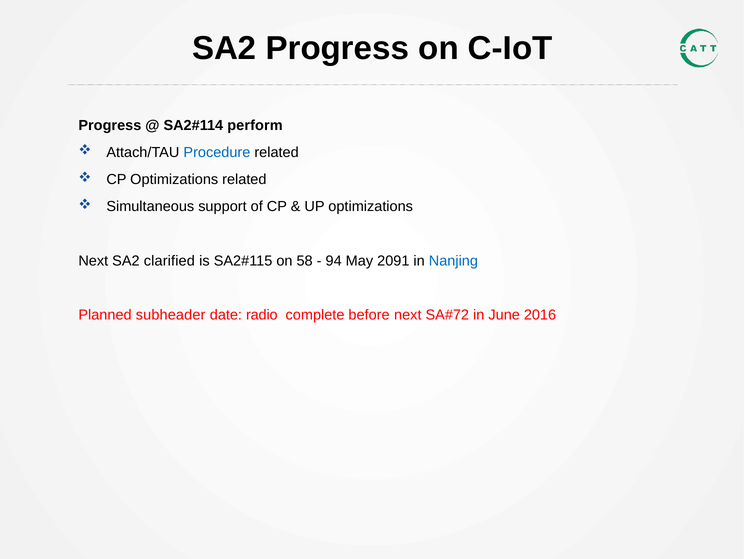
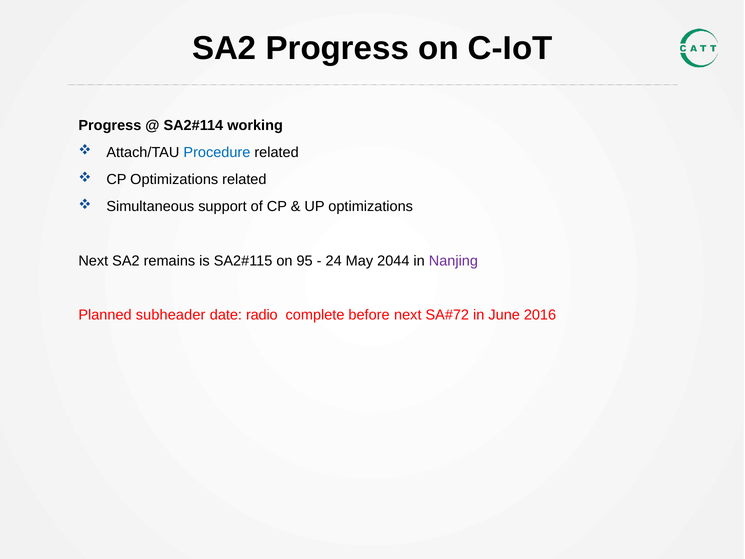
perform: perform -> working (255, 125)
clarified: clarified -> remains (169, 261)
58: 58 -> 95 (305, 261)
94: 94 -> 24 (334, 261)
2091: 2091 -> 2044 (393, 261)
Nanjing colour: blue -> purple (453, 261)
